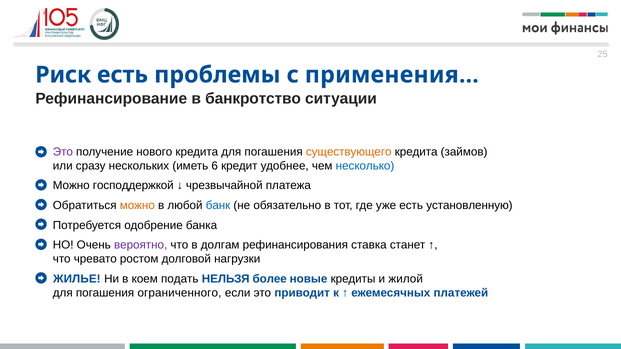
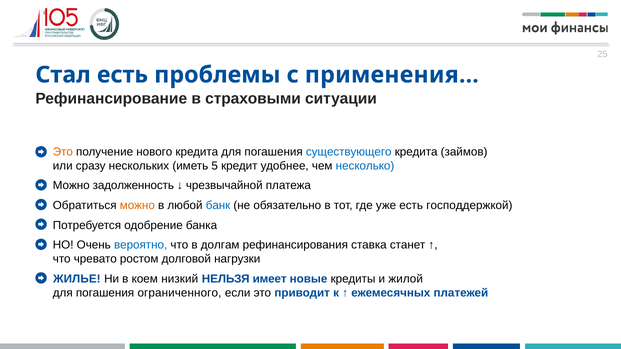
Риск: Риск -> Стал (63, 75)
банкротство: банкротство -> страховыми (253, 99)
Это colour: purple -> orange (63, 152)
существующего colour: orange -> blue (349, 152)
6: 6 -> 5 (215, 166)
господдержкой: господдержкой -> задолженность (133, 186)
установленную: установленную -> господдержкой (469, 206)
вероятно colour: purple -> blue (141, 245)
подать: подать -> низкий (180, 279)
более: более -> имеет (270, 279)
